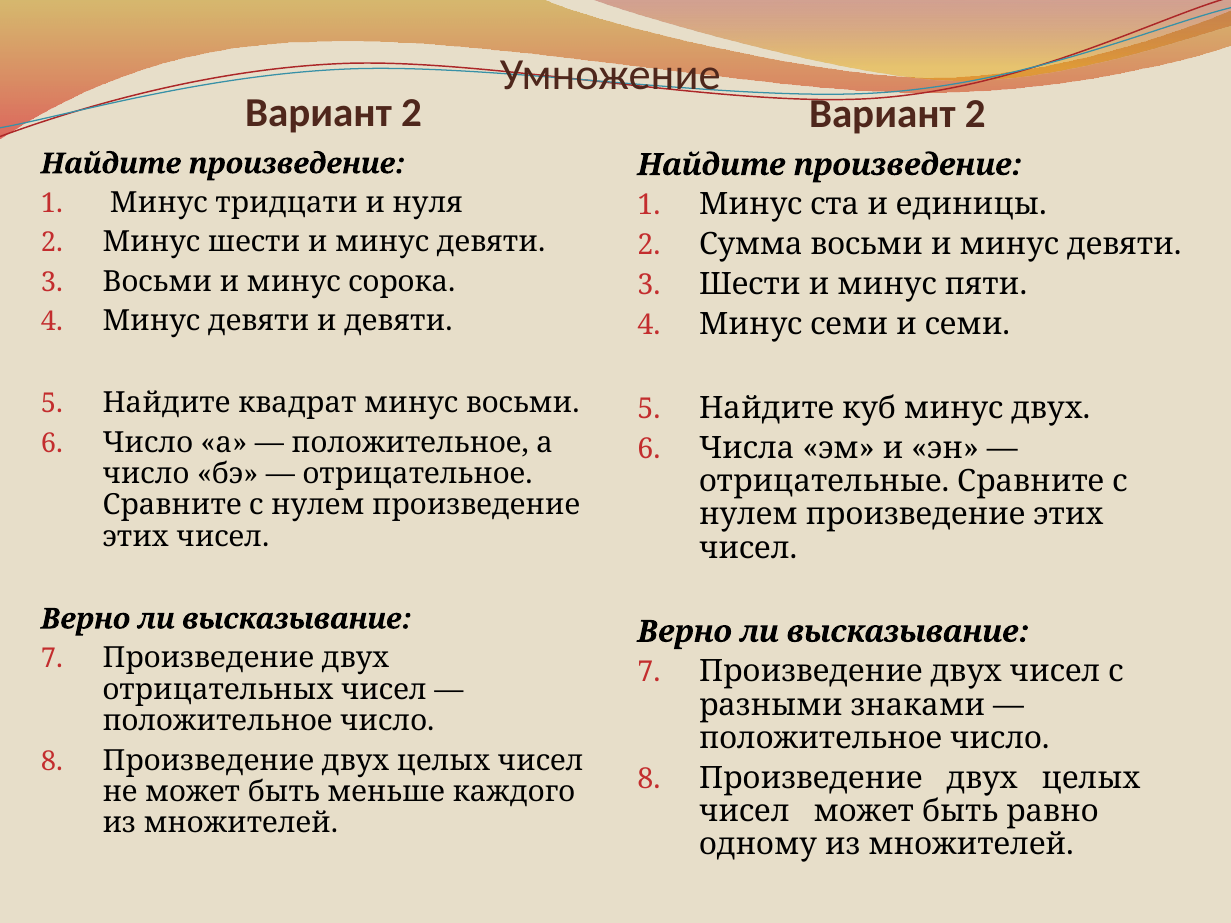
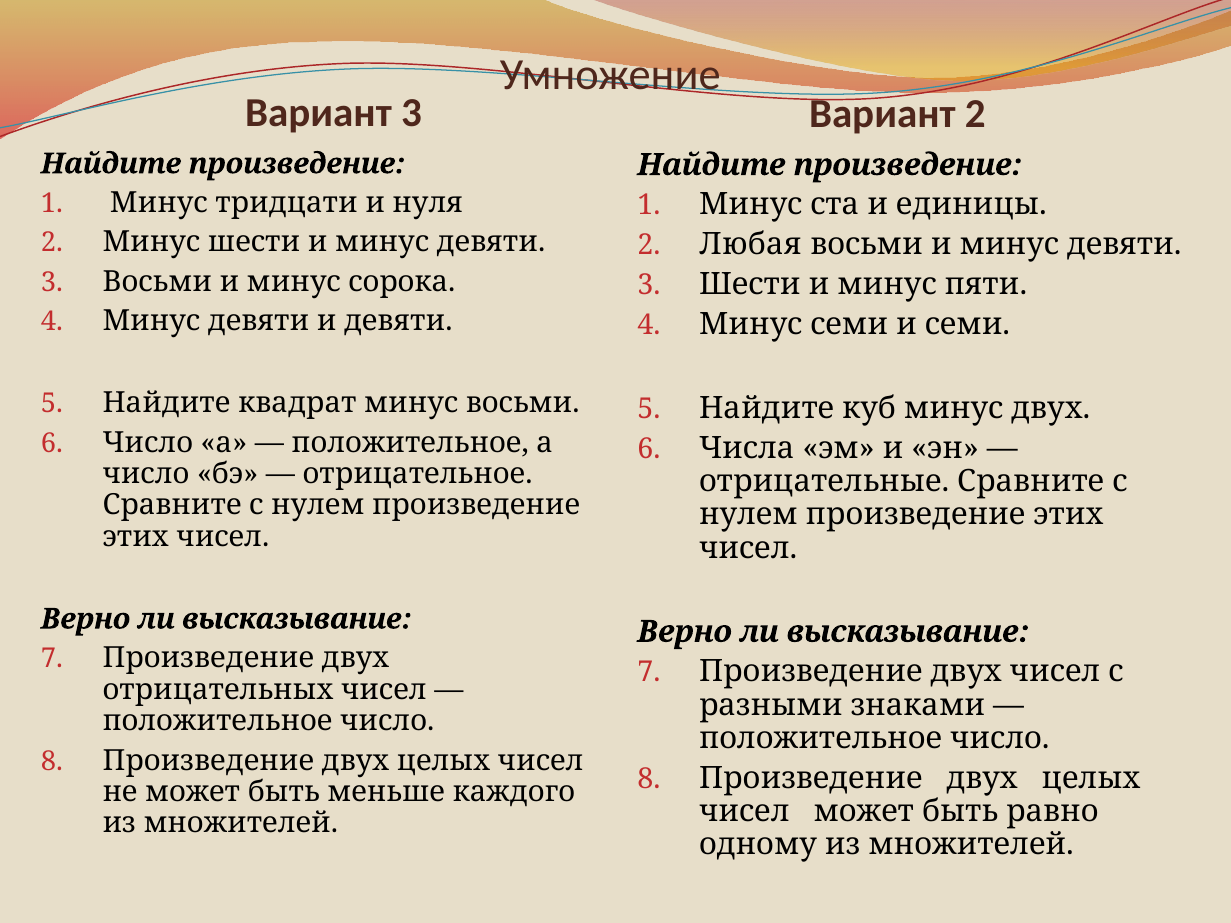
2: 2 -> 3 (411, 113)
Сумма: Сумма -> Любая (751, 245)
